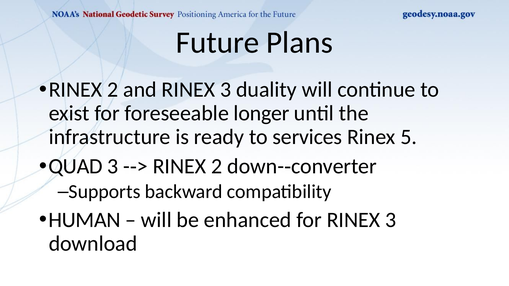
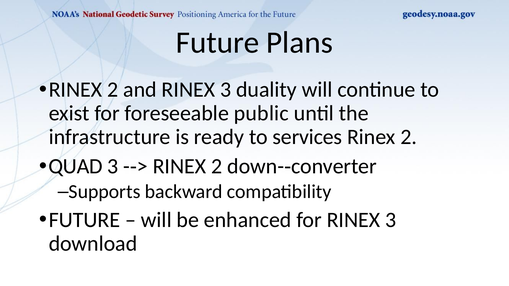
longer: longer -> public (261, 114)
5: 5 -> 2 (409, 137)
HUMAN: HUMAN -> FUTURE (84, 220)
